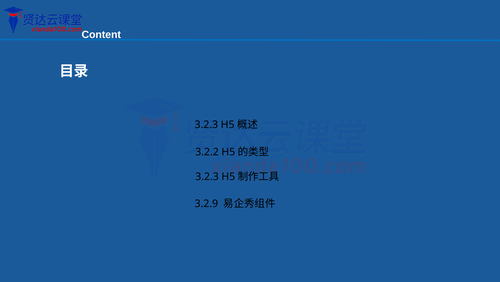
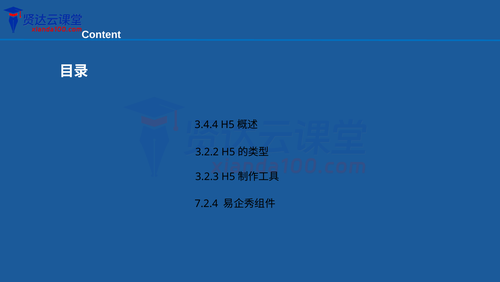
3.2.3: 3.2.3 -> 3.4.4 (206, 124)
3.2.9: 3.2.9 -> 7.2.4 (206, 203)
